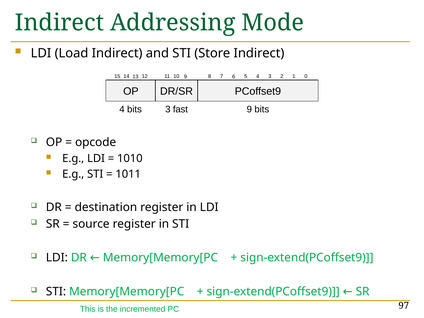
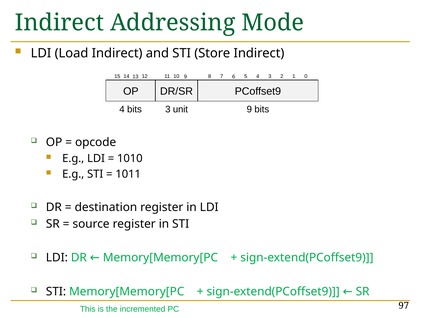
fast: fast -> unit (180, 109)
